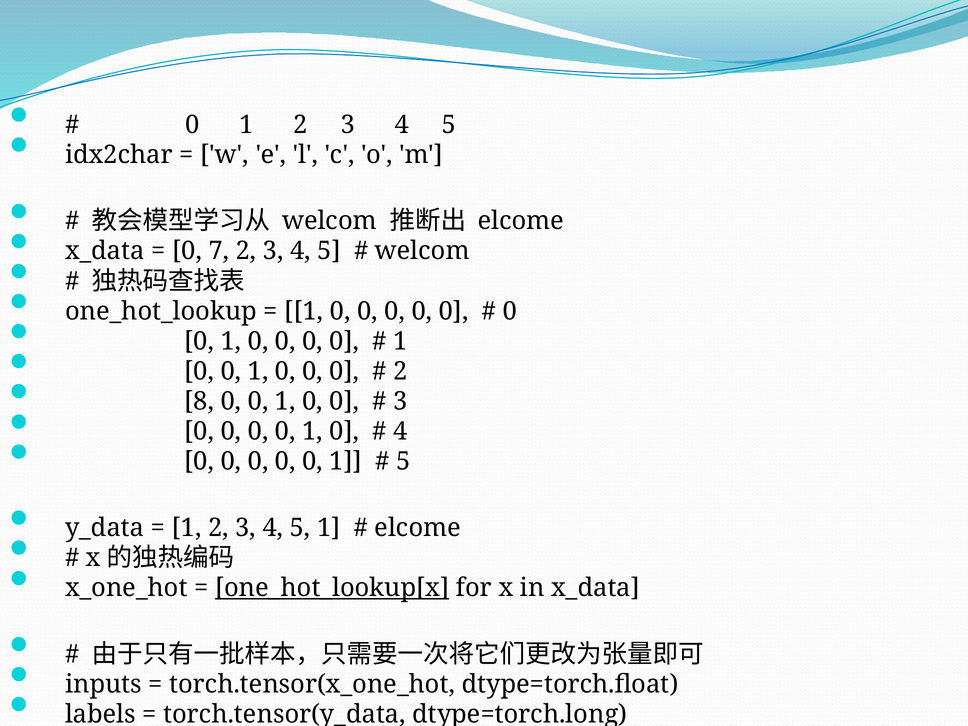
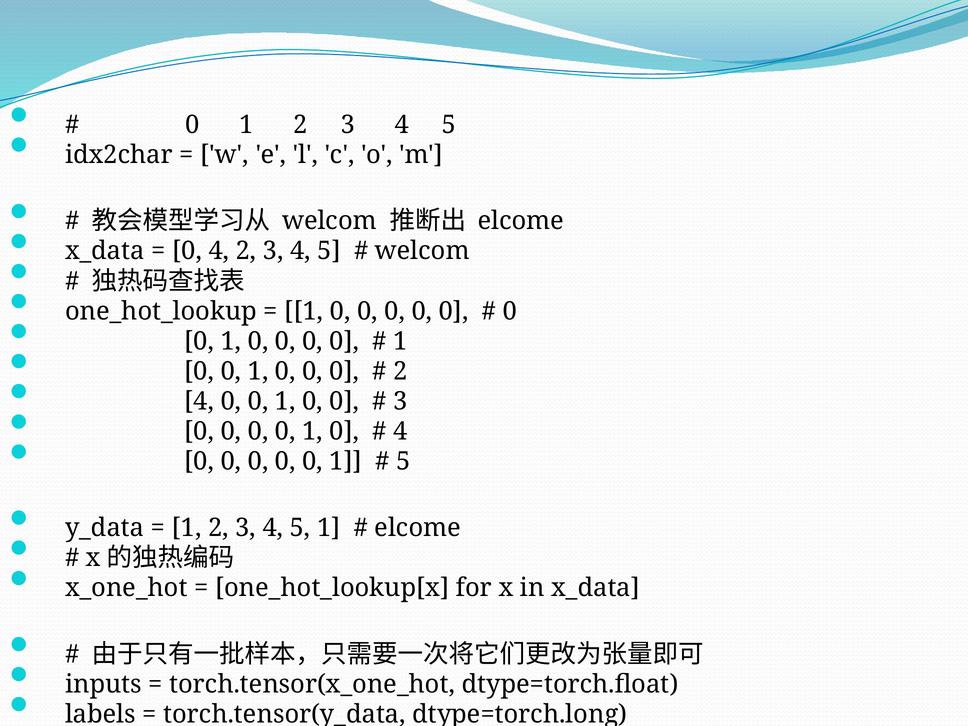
0 7: 7 -> 4 (219, 251)
8: 8 -> 4 (199, 401)
one_hot_lookup[x underline: present -> none (332, 588)
